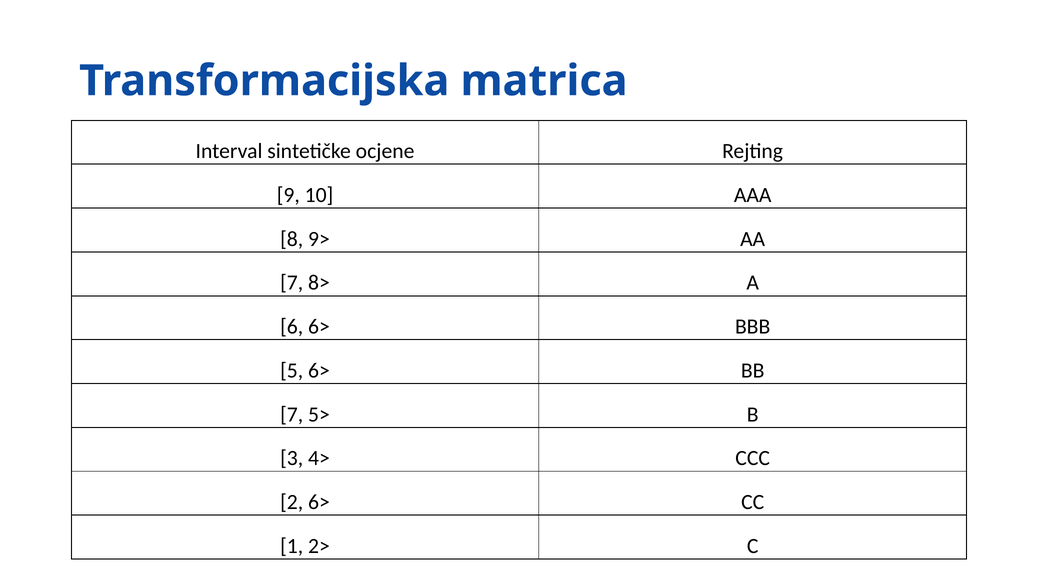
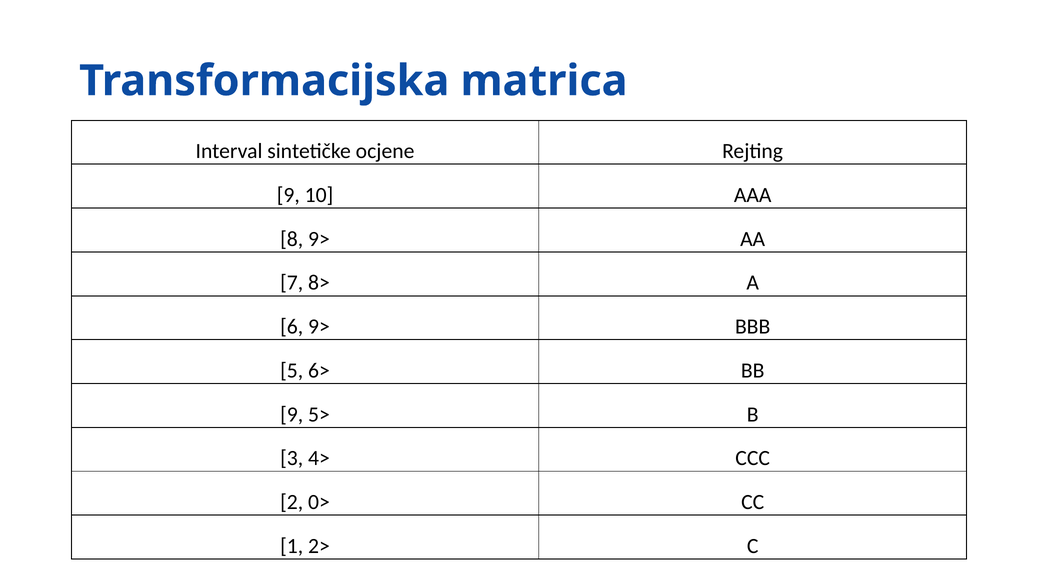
6 6>: 6> -> 9> (319, 327)
7: 7 -> 9 (292, 414)
2 6>: 6> -> 0> (319, 502)
